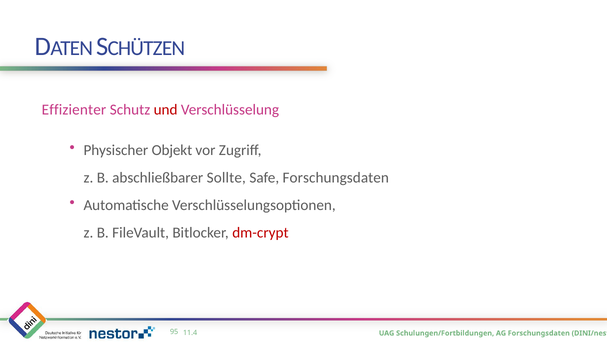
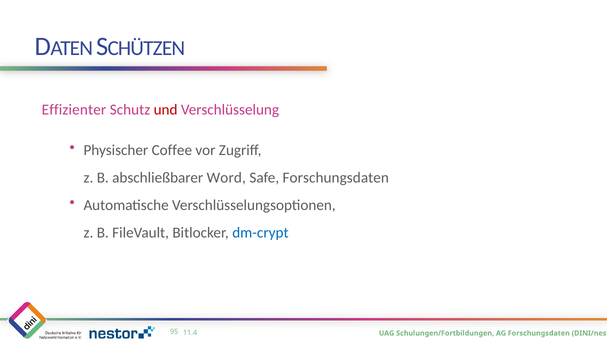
Objekt: Objekt -> Coffee (172, 150)
Sollte: Sollte -> Word (226, 177)
dm-crypt colour: red -> blue (260, 232)
